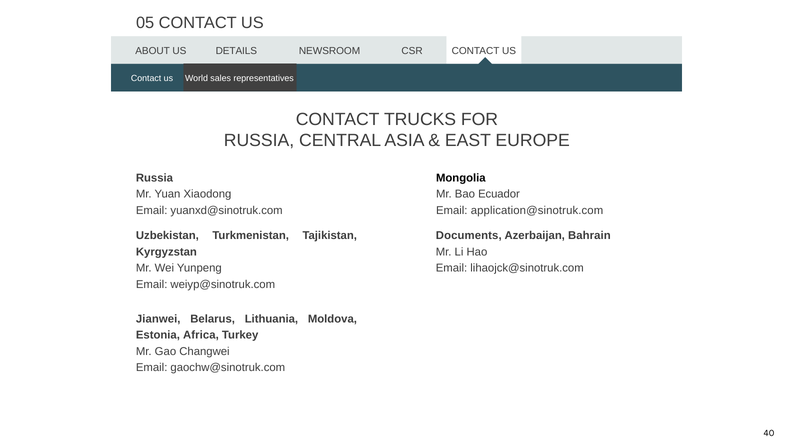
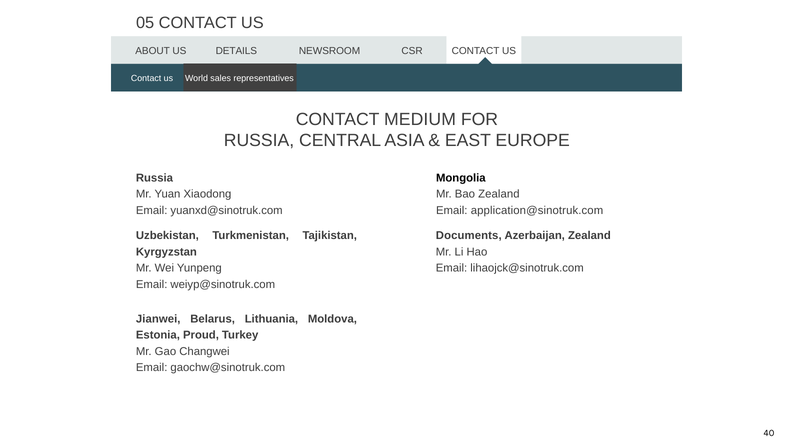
TRUCKS: TRUCKS -> MEDIUM (420, 119)
Bao Ecuador: Ecuador -> Zealand (499, 194)
Azerbaijan Bahrain: Bahrain -> Zealand (589, 236)
Africa: Africa -> Proud (201, 335)
